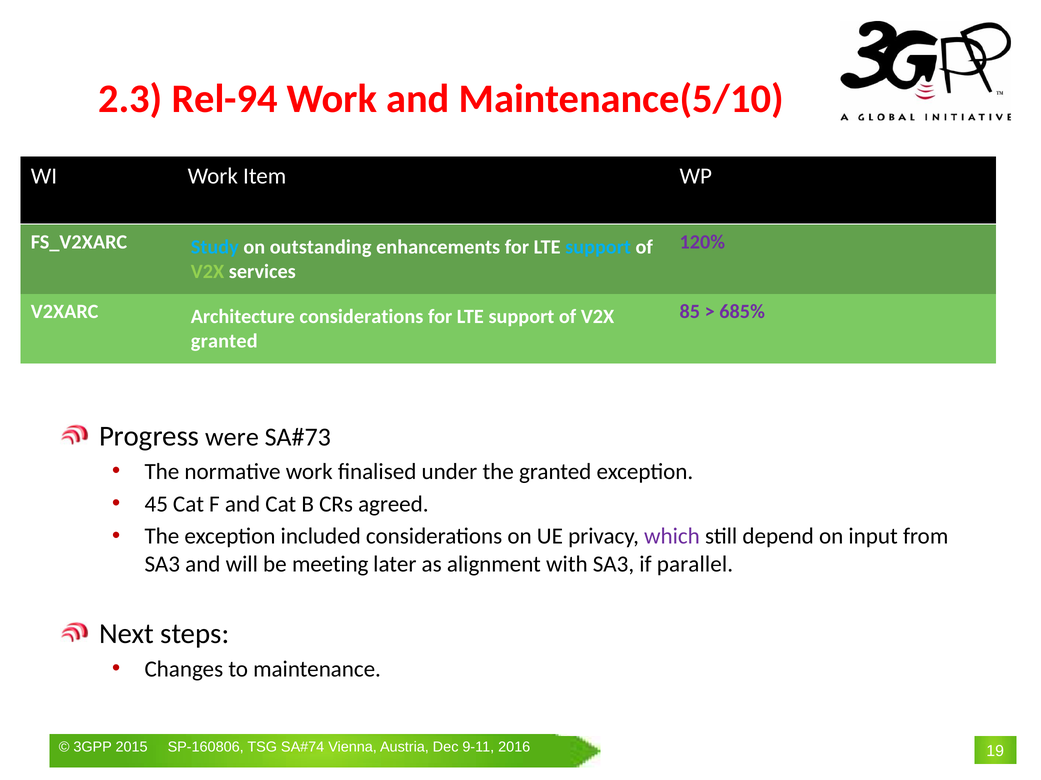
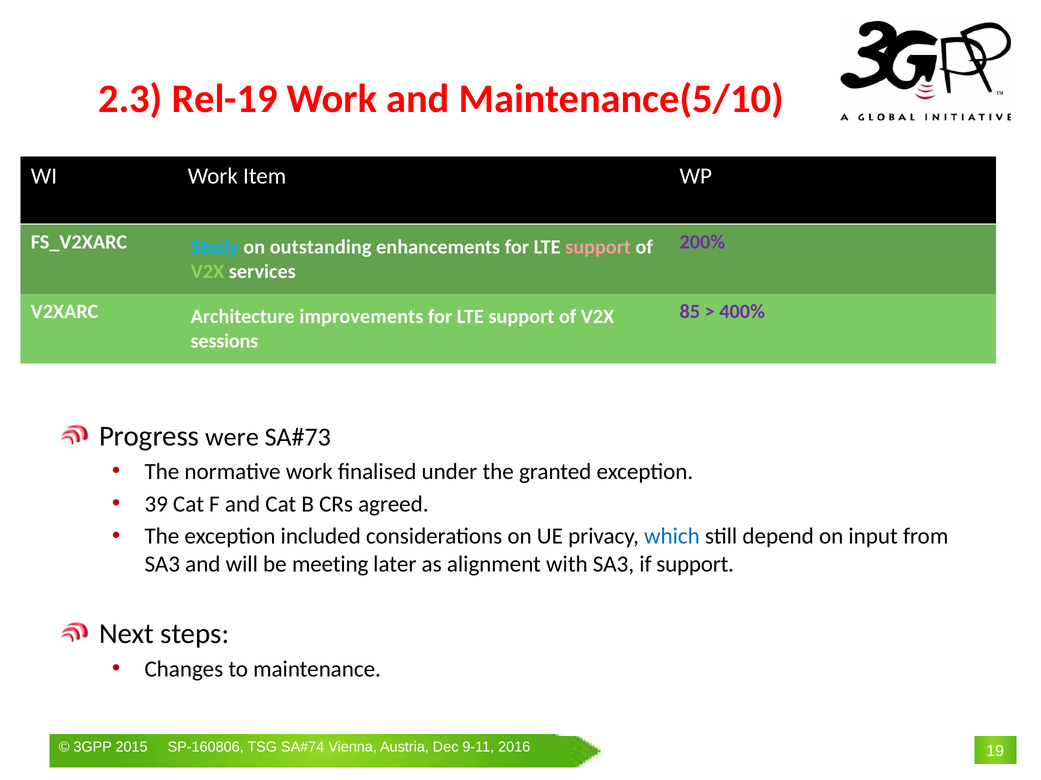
Rel-94: Rel-94 -> Rel-19 (225, 99)
support colour: light blue -> pink (598, 247)
120%: 120% -> 200% (702, 242)
Architecture considerations: considerations -> improvements (361, 317)
685%: 685% -> 400% (742, 312)
granted: granted -> sessions (224, 342)
45: 45 -> 39 (156, 504)
which colour: purple -> blue (672, 537)
if parallel: parallel -> support (695, 565)
